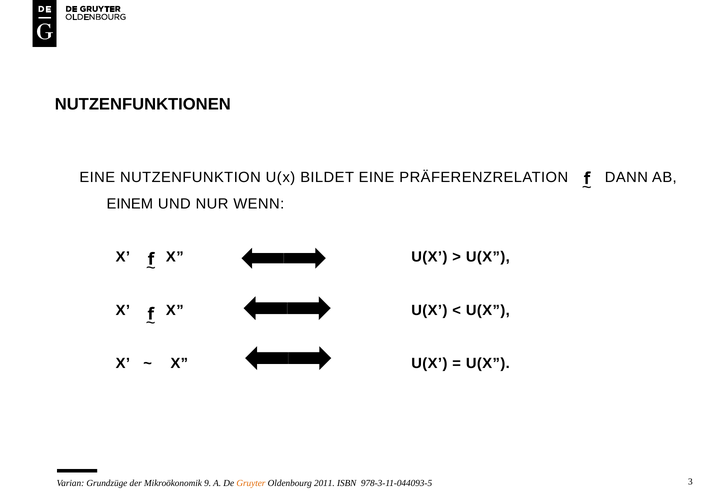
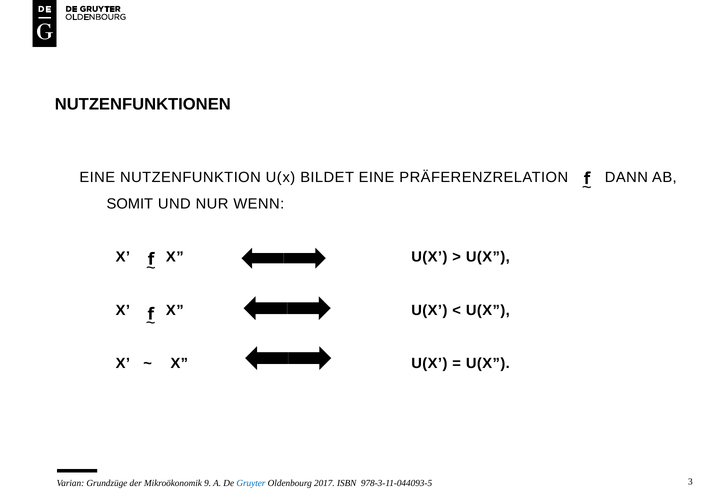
EINEM: EINEM -> SOMIT (130, 204)
Gruyter colour: orange -> blue (251, 483)
2011: 2011 -> 2017 (324, 483)
